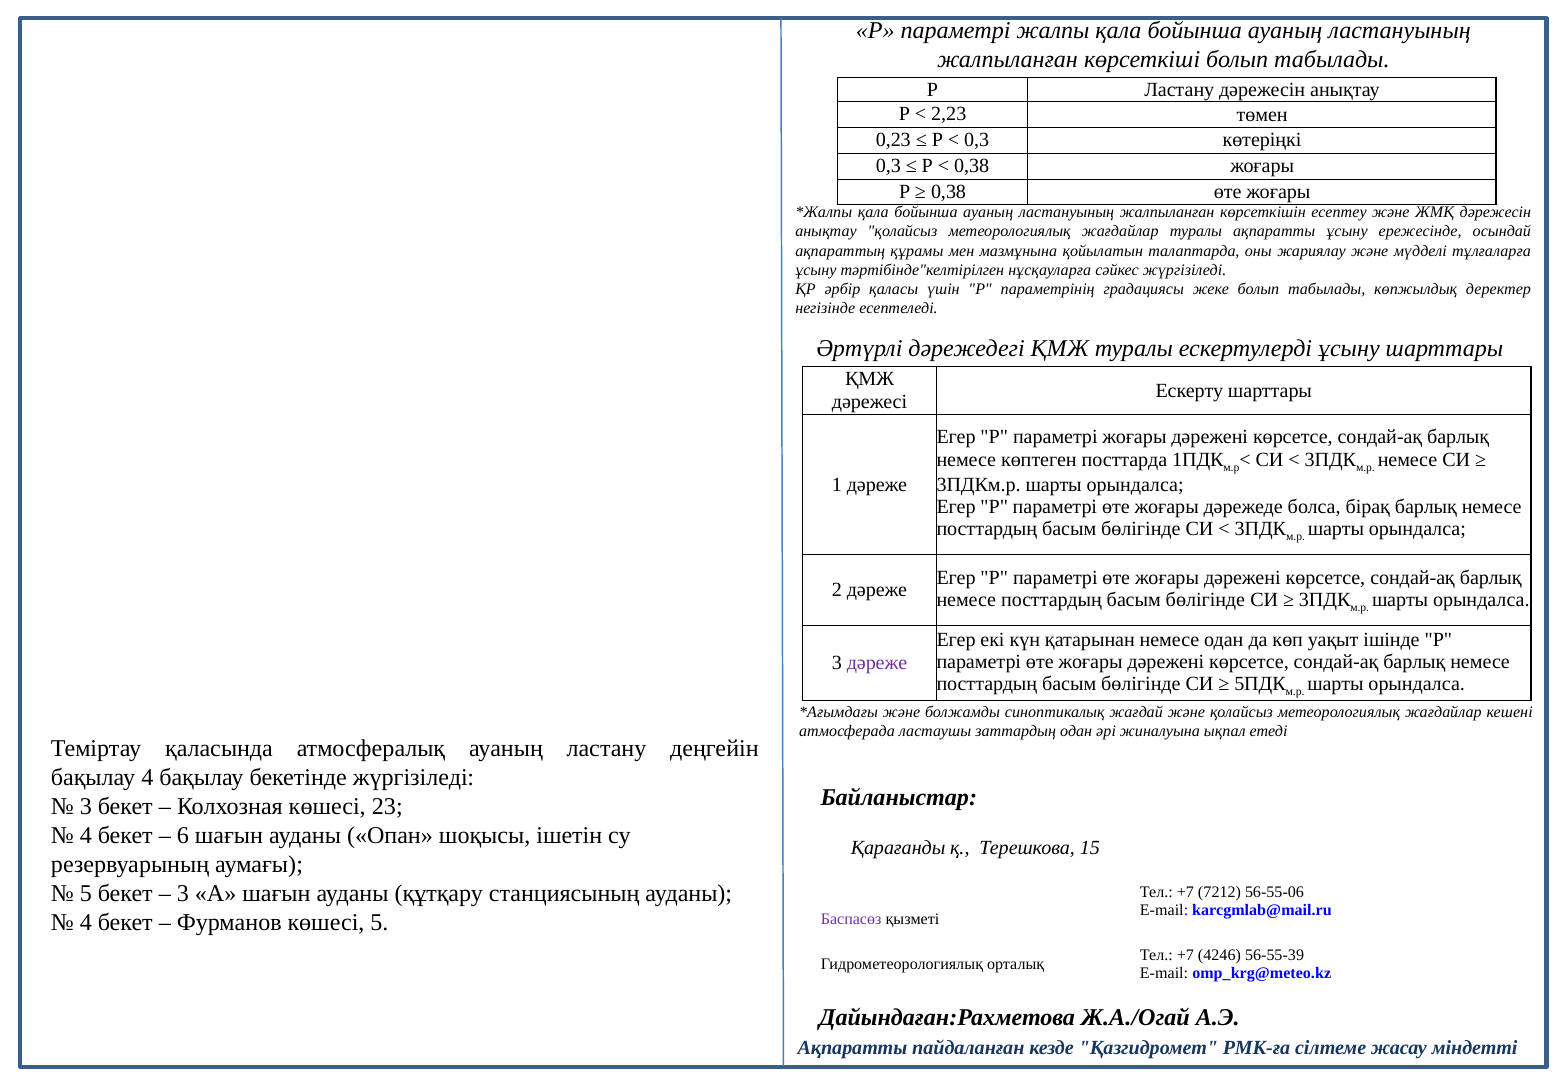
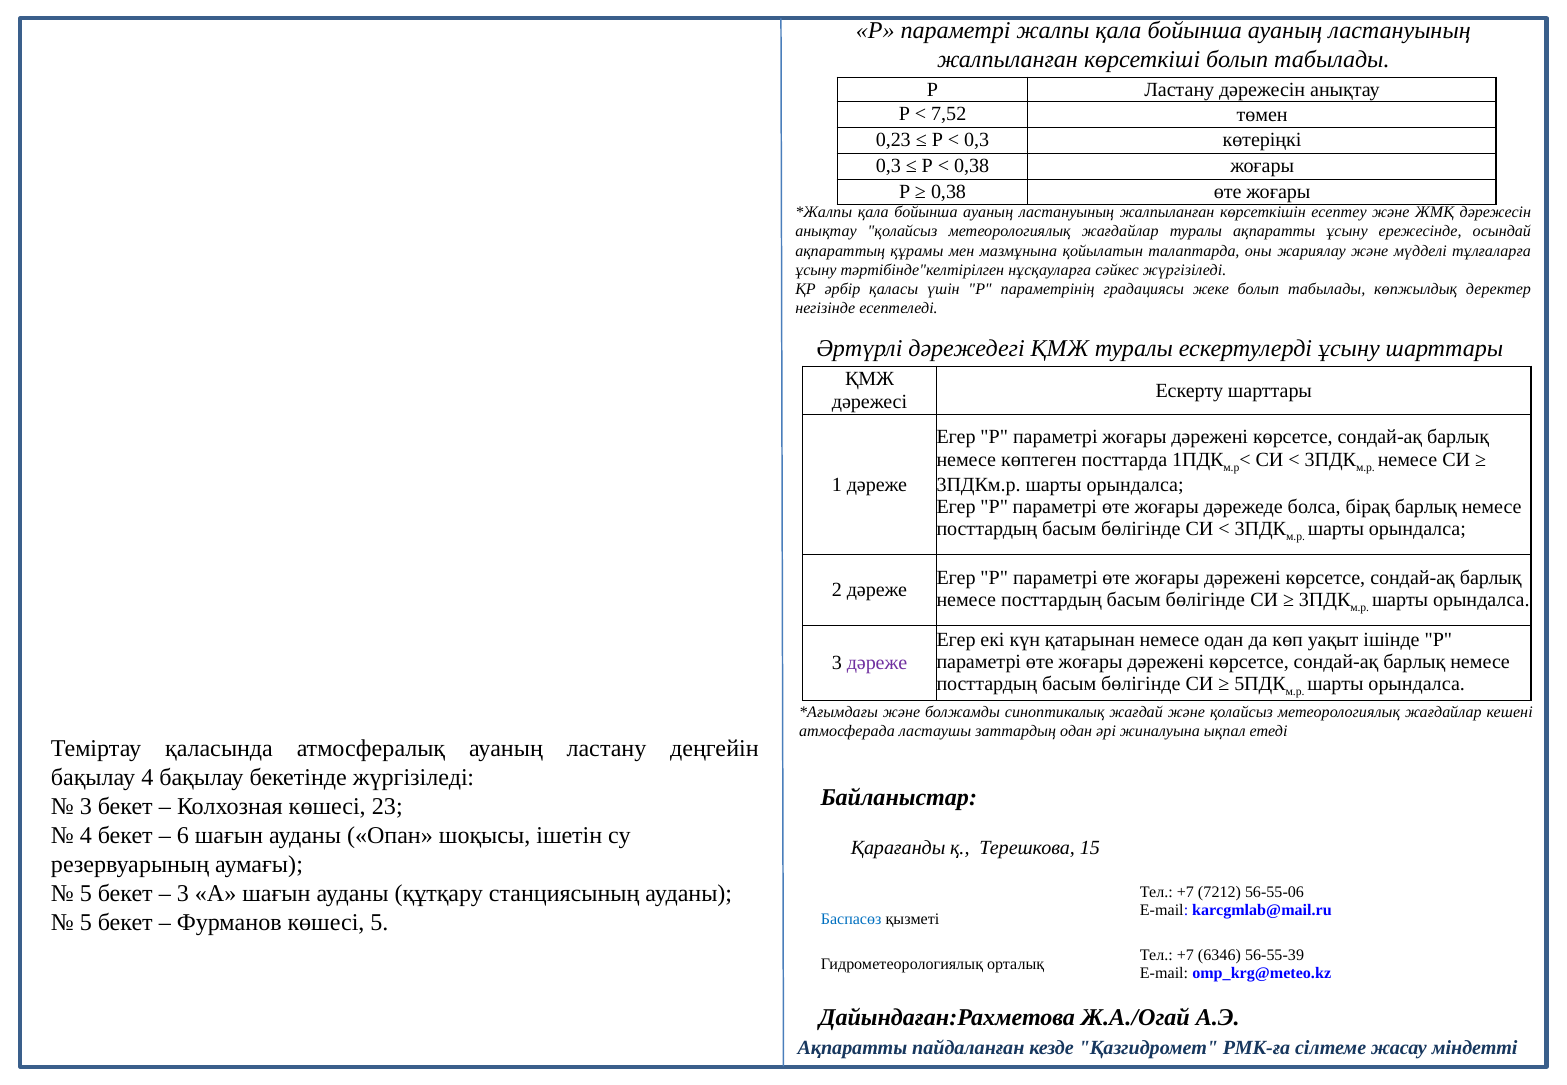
2,23: 2,23 -> 7,52 (949, 114)
4: 4 -> 5 (86, 922)
Баспасөз colour: purple -> blue (851, 919)
4246: 4246 -> 6346 (1219, 955)
